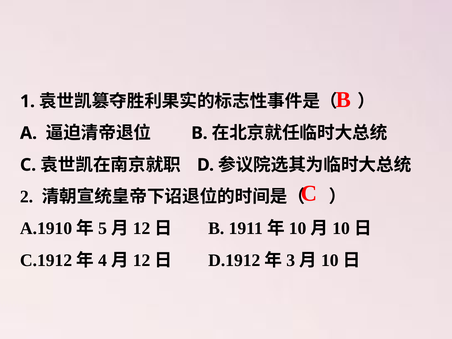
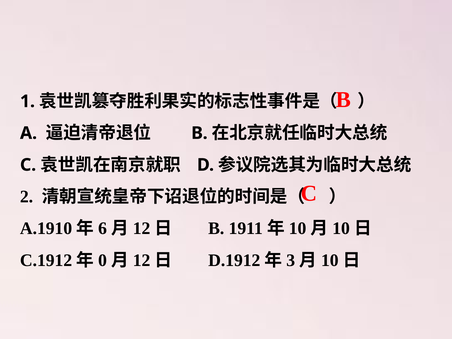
5: 5 -> 6 (102, 228)
4: 4 -> 0 (102, 260)
